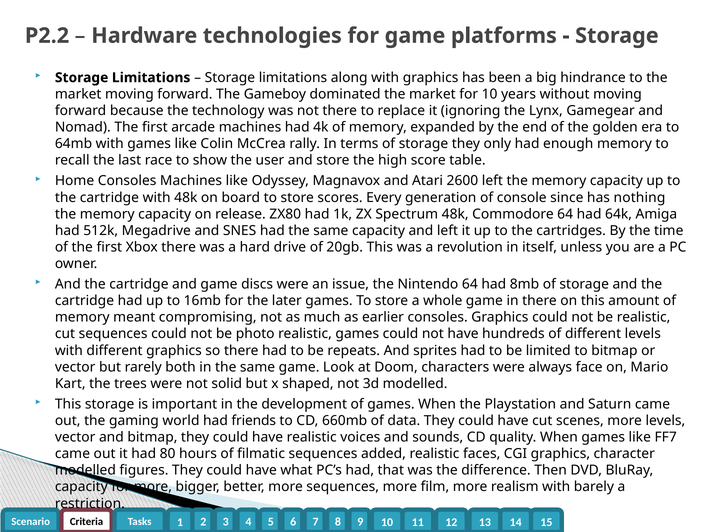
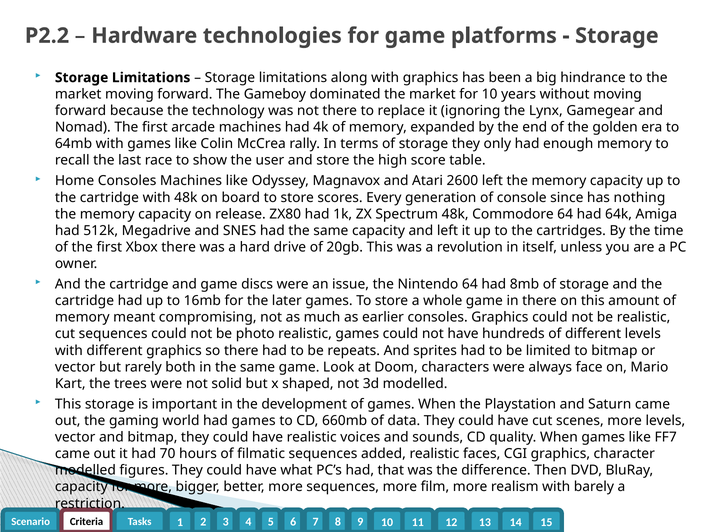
had friends: friends -> games (254, 421)
80: 80 -> 70 (168, 454)
